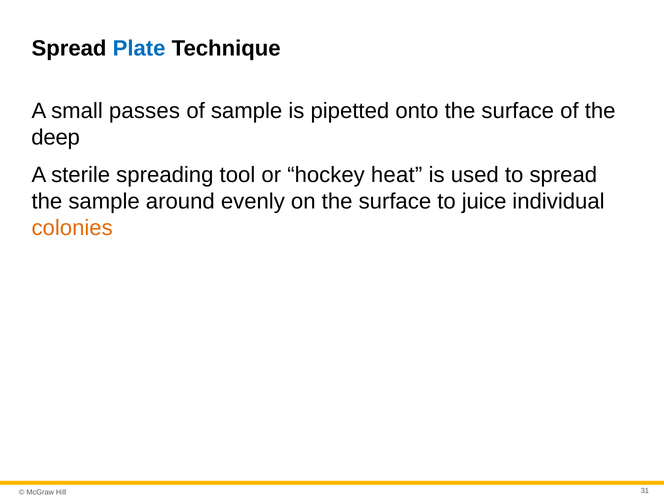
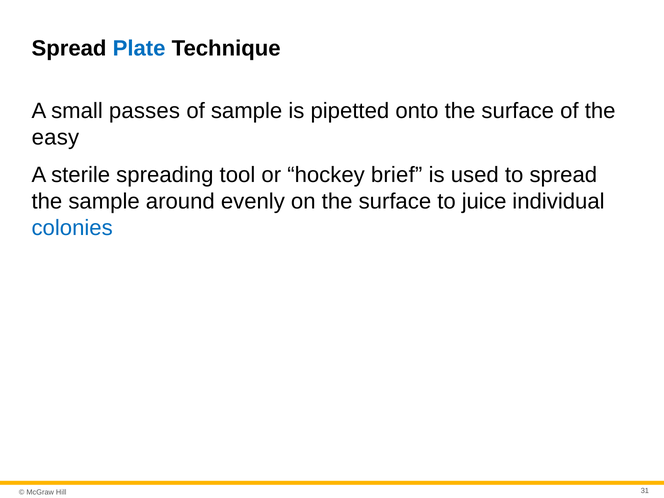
deep: deep -> easy (55, 137)
heat: heat -> brief (397, 175)
colonies colour: orange -> blue (72, 228)
